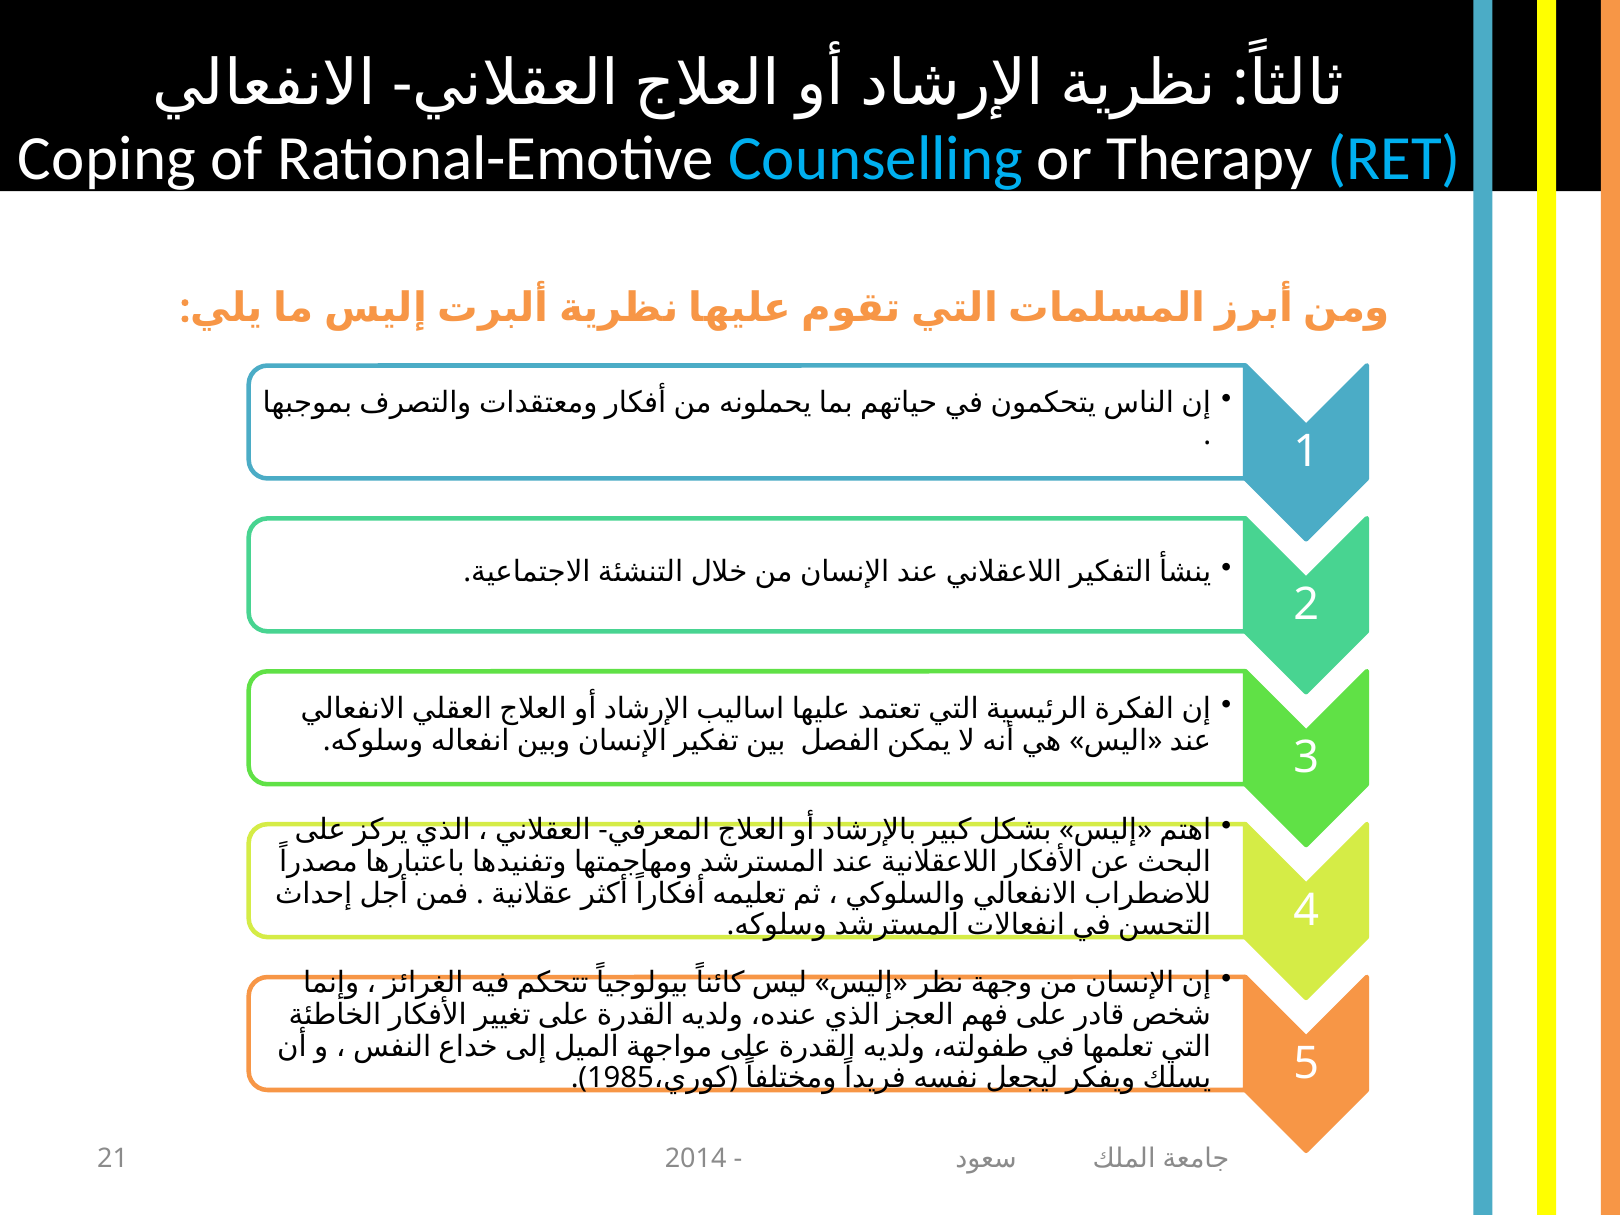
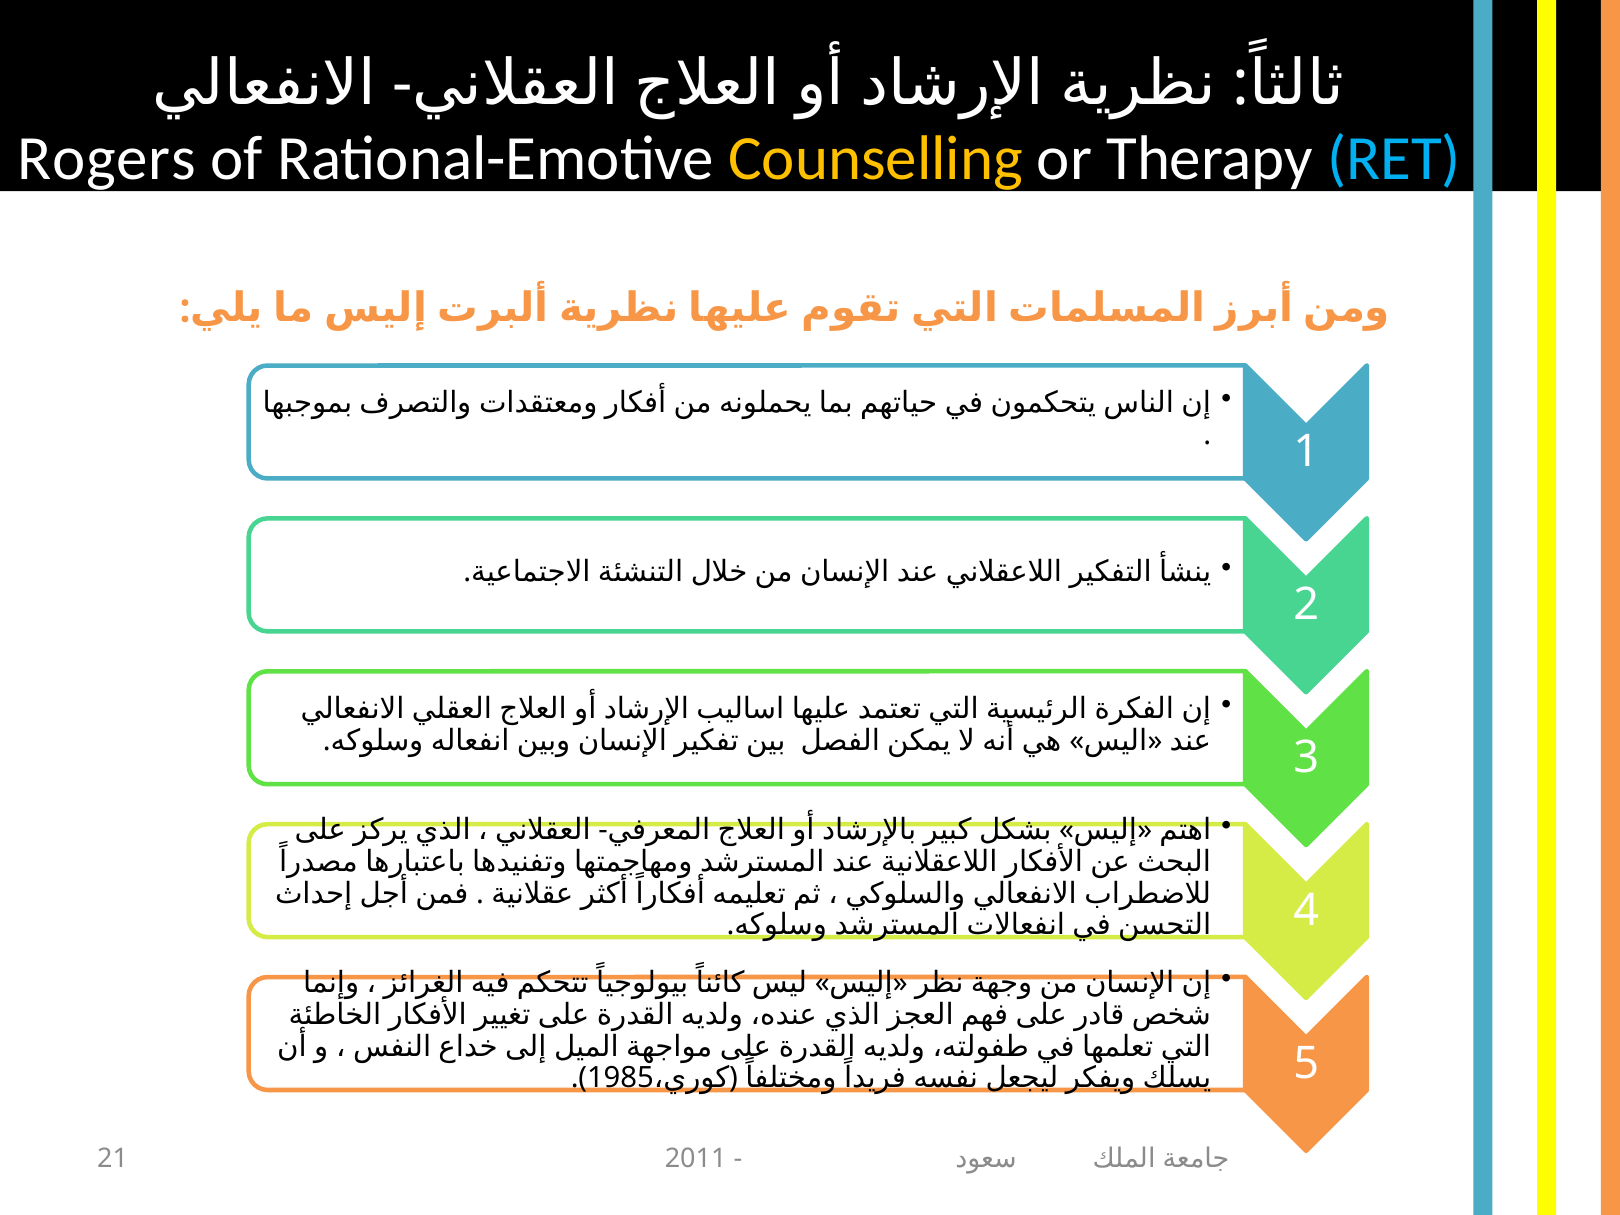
Coping: Coping -> Rogers (107, 159)
Counselling colour: light blue -> yellow (876, 159)
2014: 2014 -> 2011 (696, 1158)
